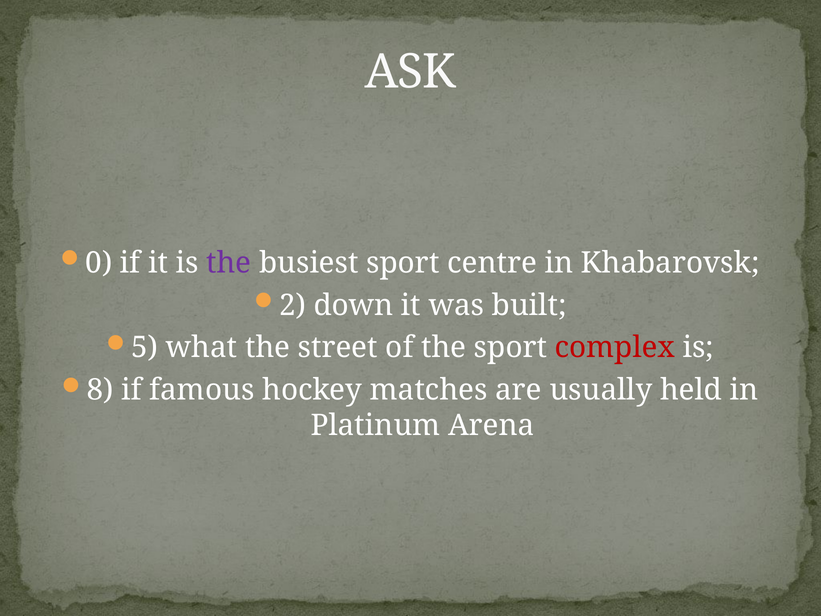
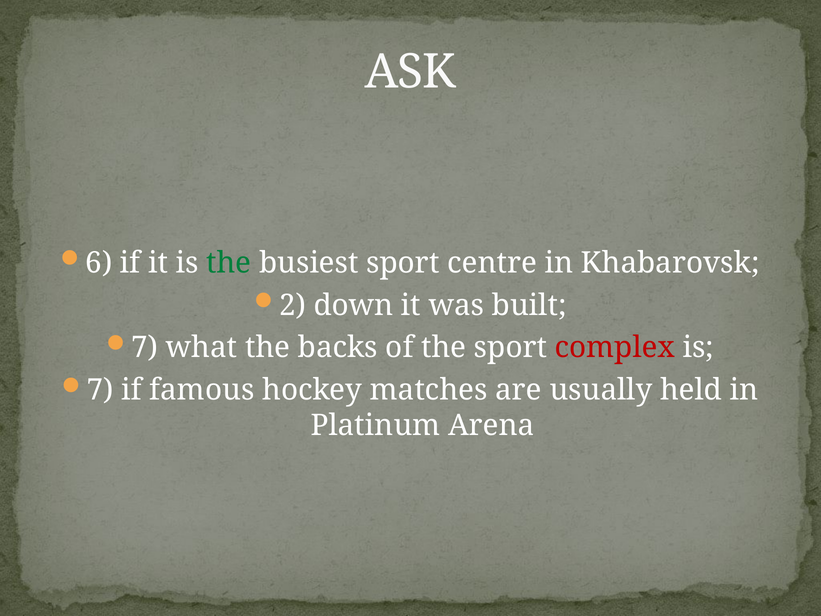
0: 0 -> 6 (99, 263)
the colour: purple -> green (229, 263)
5: 5 -> 7 (145, 348)
street: street -> backs (338, 348)
8: 8 -> 7 (100, 390)
